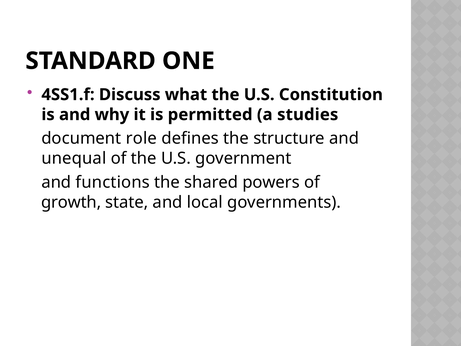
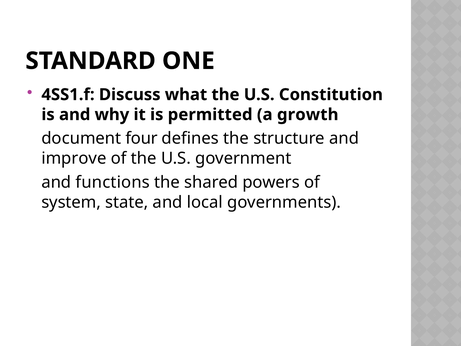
studies: studies -> growth (308, 115)
role: role -> four (142, 138)
unequal: unequal -> improve (74, 158)
growth: growth -> system (71, 202)
